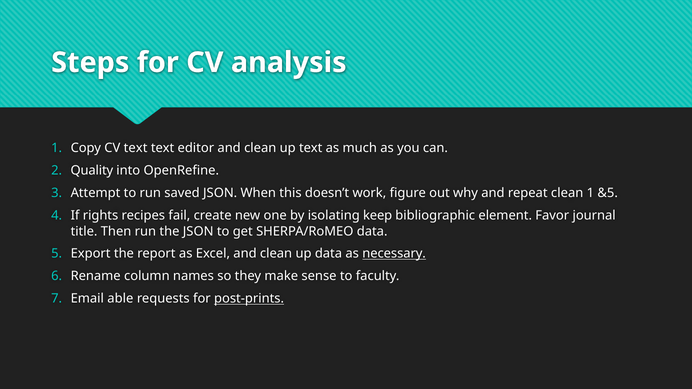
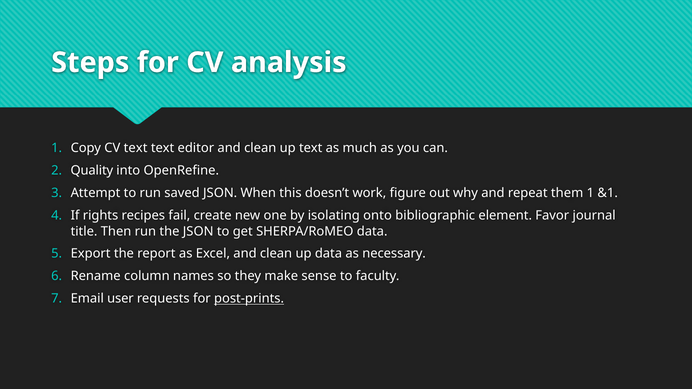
repeat clean: clean -> them (567, 193)
&5: &5 -> &1 (608, 193)
keep: keep -> onto (378, 216)
necessary underline: present -> none (394, 254)
able: able -> user (120, 299)
